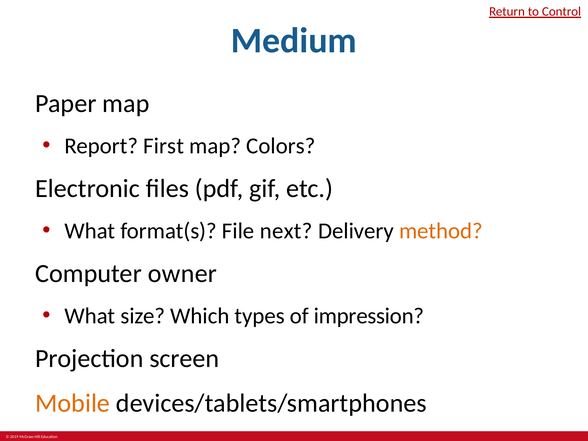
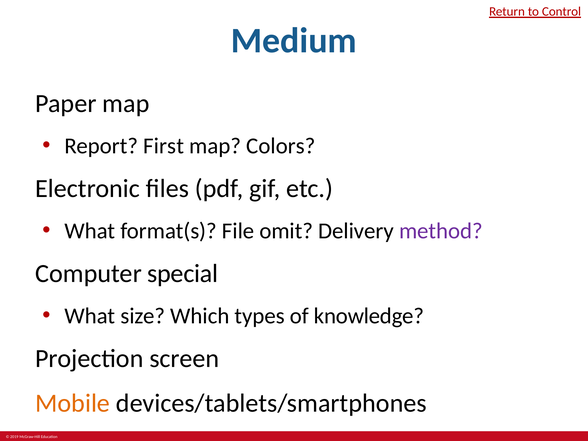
next: next -> omit (286, 231)
method colour: orange -> purple (441, 231)
owner: owner -> special (183, 274)
impression: impression -> knowledge (369, 316)
